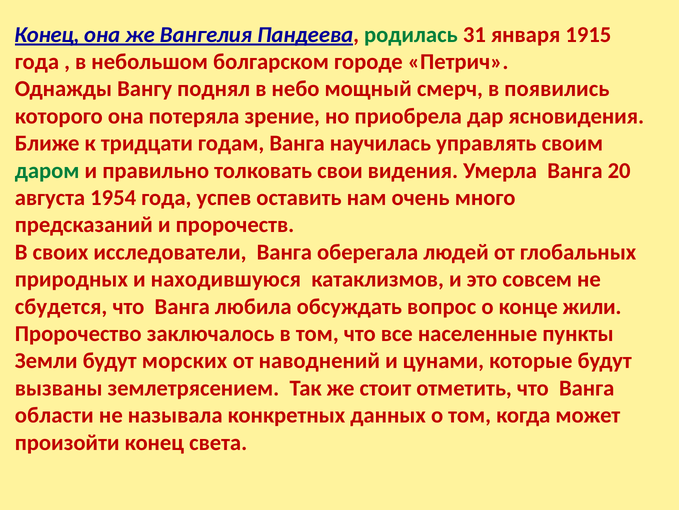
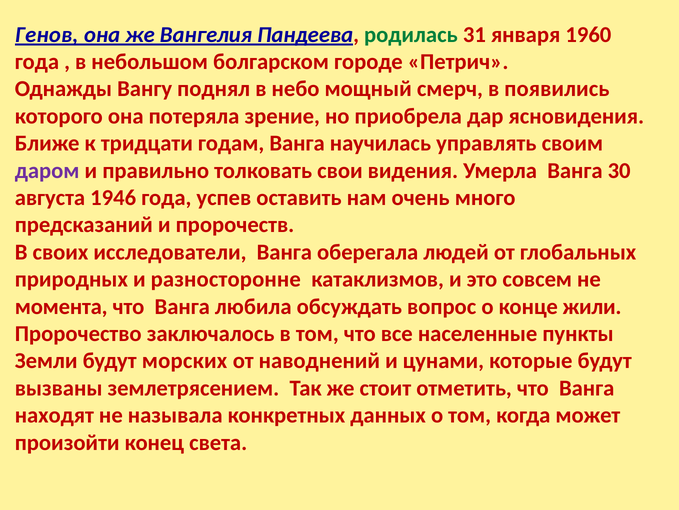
Конец: Конец -> Генов (47, 35)
1915: 1915 -> 1960 (588, 35)
даром colour: green -> purple (47, 170)
20: 20 -> 30 (619, 170)
1954: 1954 -> 1946 (113, 198)
находившуюся: находившуюся -> разносторонне (226, 279)
сбудется: сбудется -> момента (61, 306)
области: области -> находят (54, 415)
